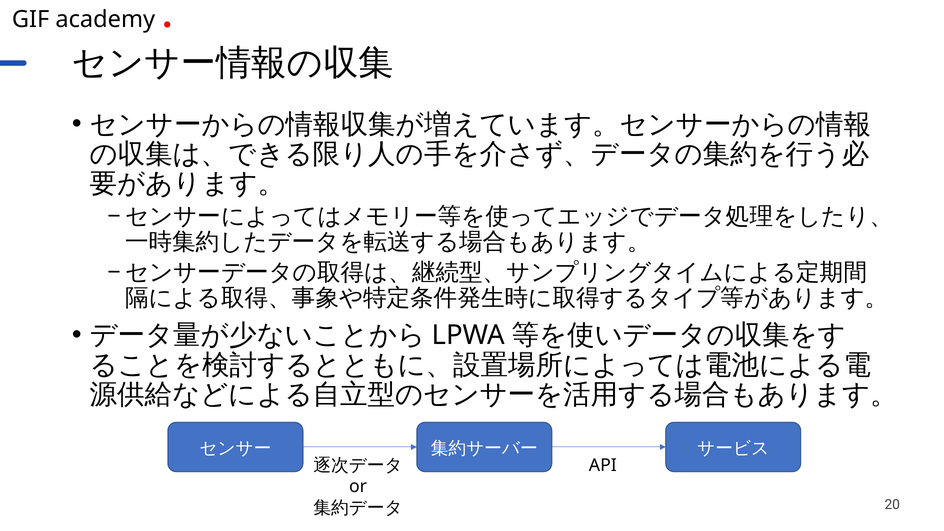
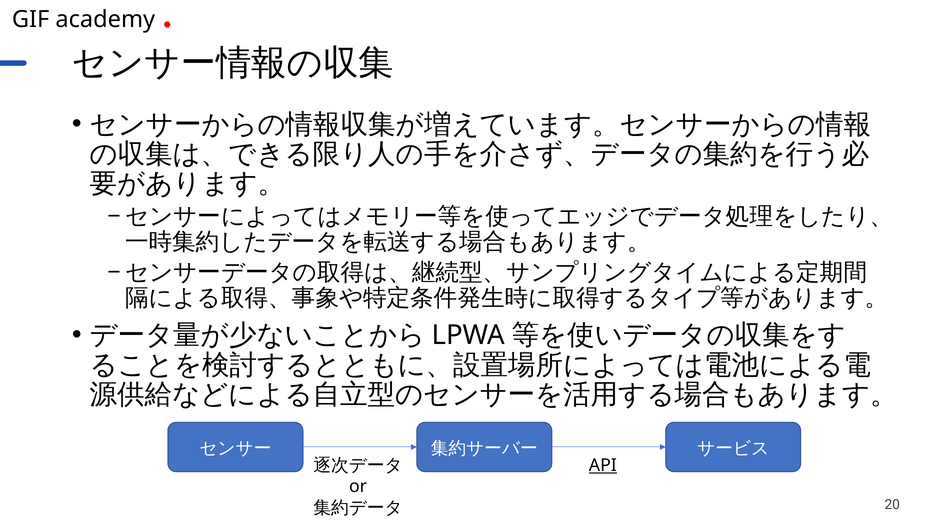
API underline: none -> present (603, 465)
